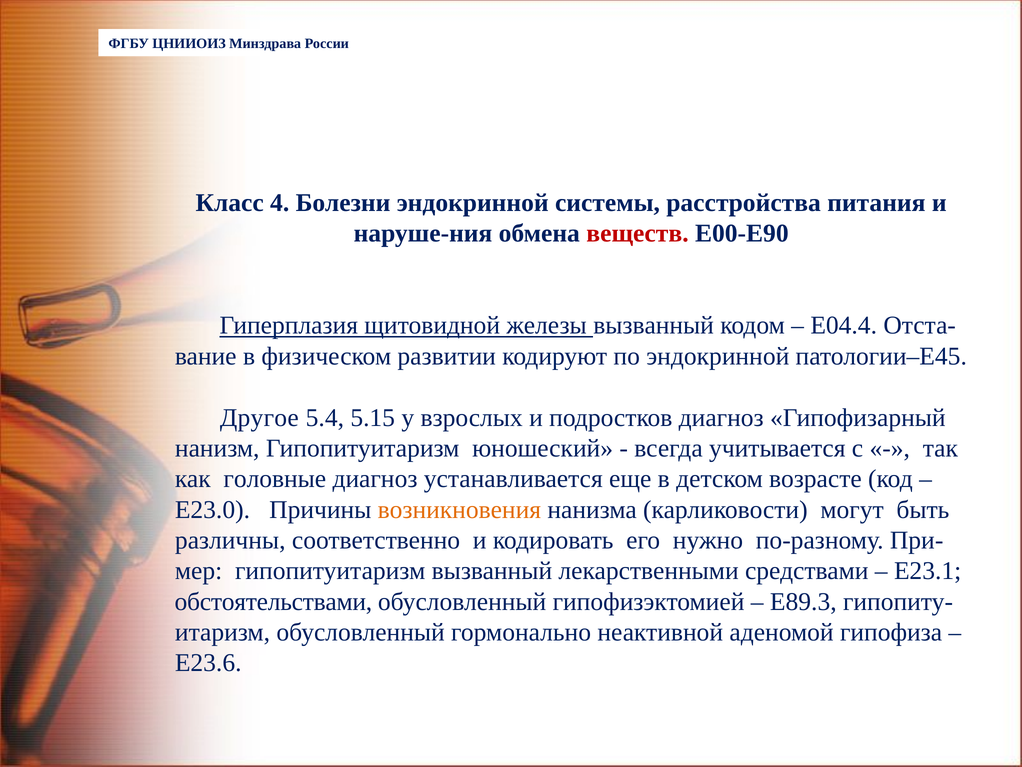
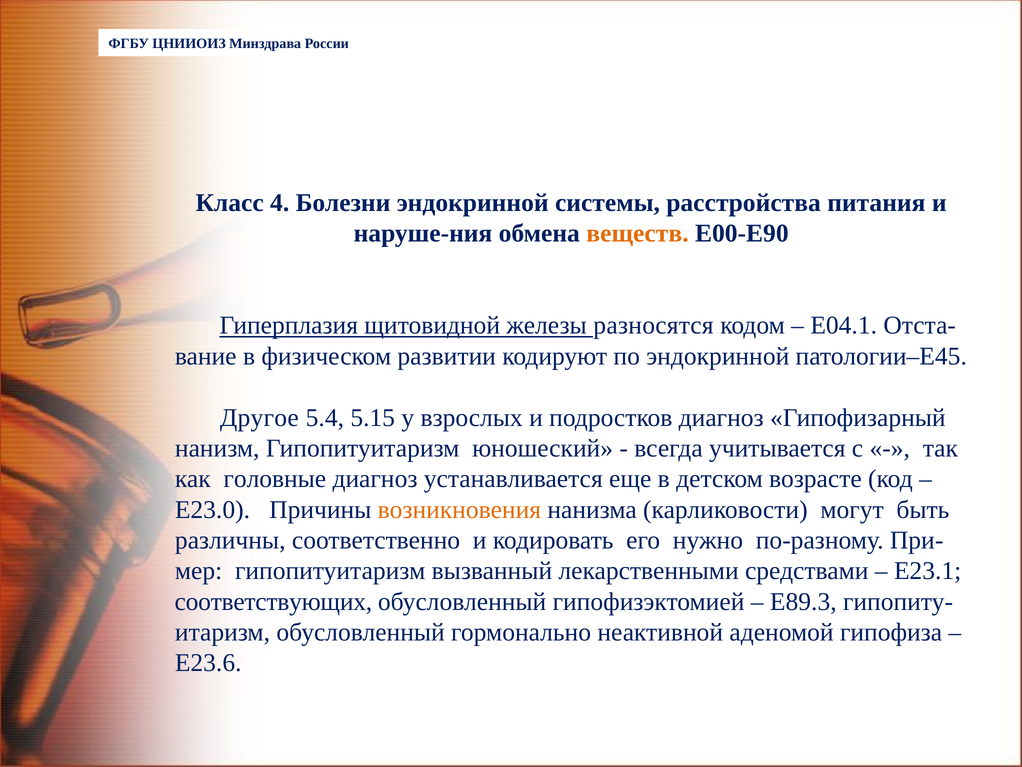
веществ colour: red -> orange (637, 233)
железы вызванный: вызванный -> разносятся (653, 325)
E04.4: E04.4 -> E04.1 (844, 325)
обстоятельствами: обстоятельствами -> соответствующих (273, 601)
